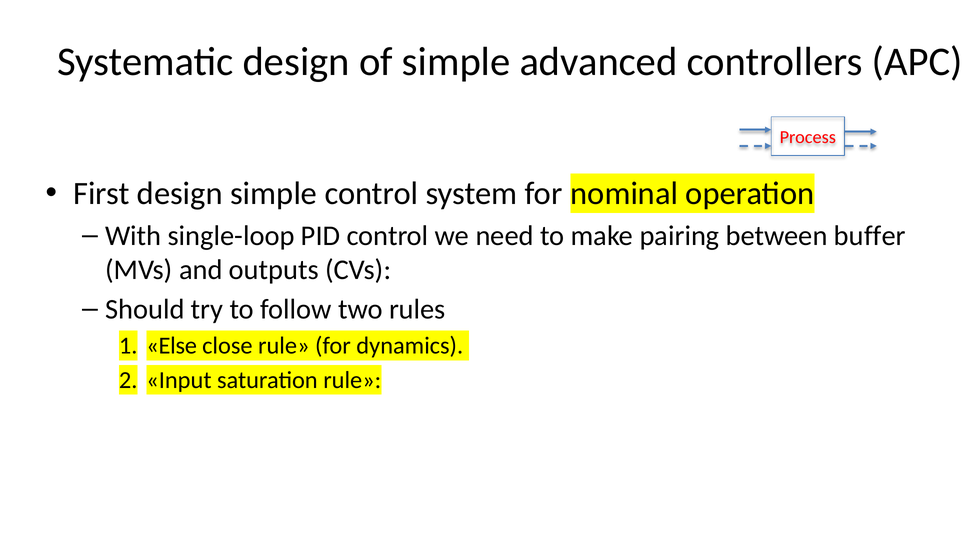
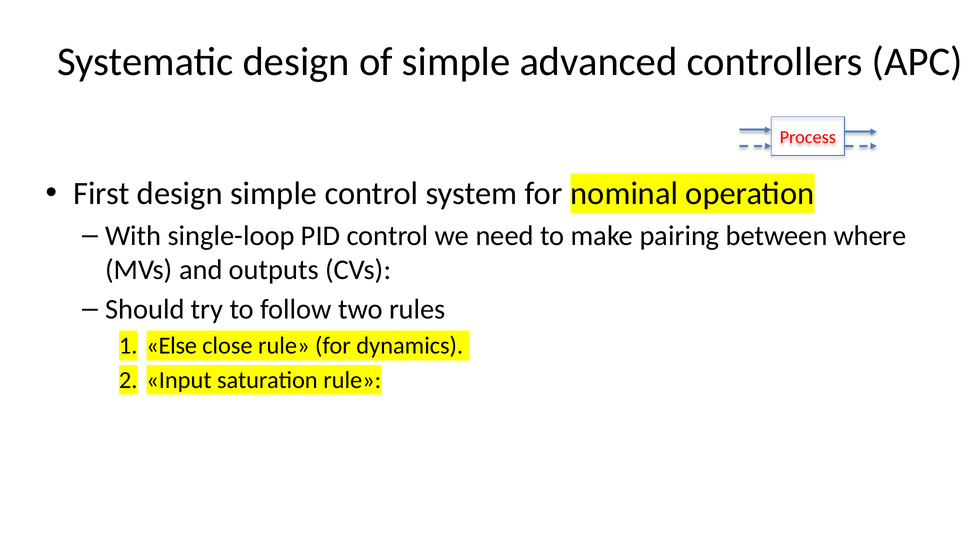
buffer: buffer -> where (870, 236)
